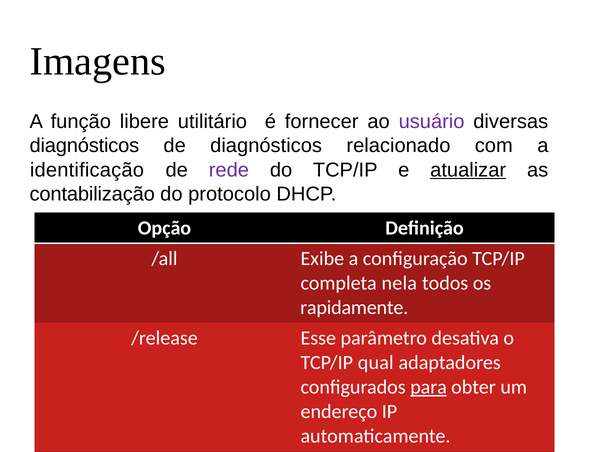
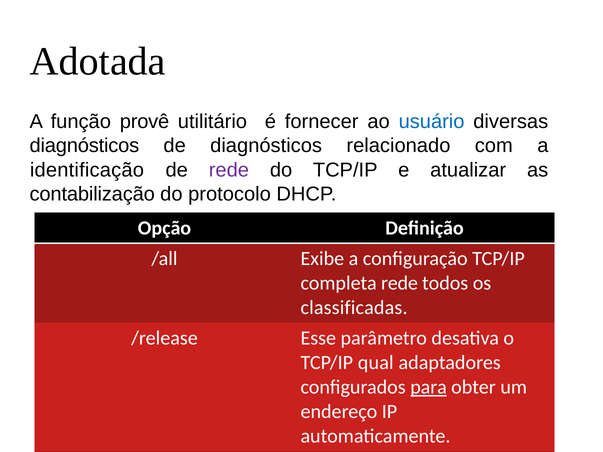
Imagens: Imagens -> Adotada (98, 61)
libere: libere -> provê (145, 122)
usuário colour: purple -> blue (432, 122)
atualizar underline: present -> none (468, 170)
completa nela: nela -> rede (399, 283)
rapidamente: rapidamente -> classificadas (354, 308)
